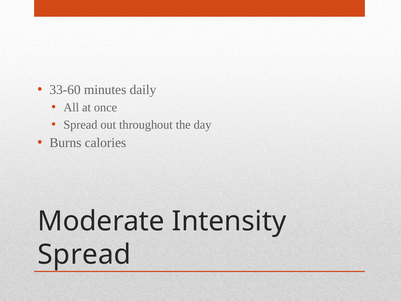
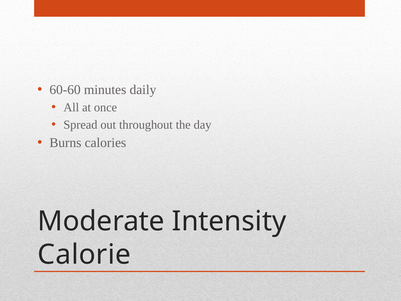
33-60: 33-60 -> 60-60 (65, 90)
Spread: Spread -> Calorie (84, 255)
